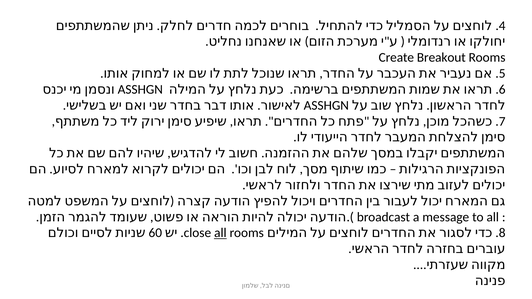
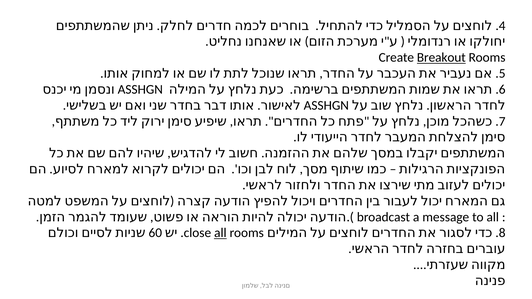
Breakout underline: none -> present (441, 58)
